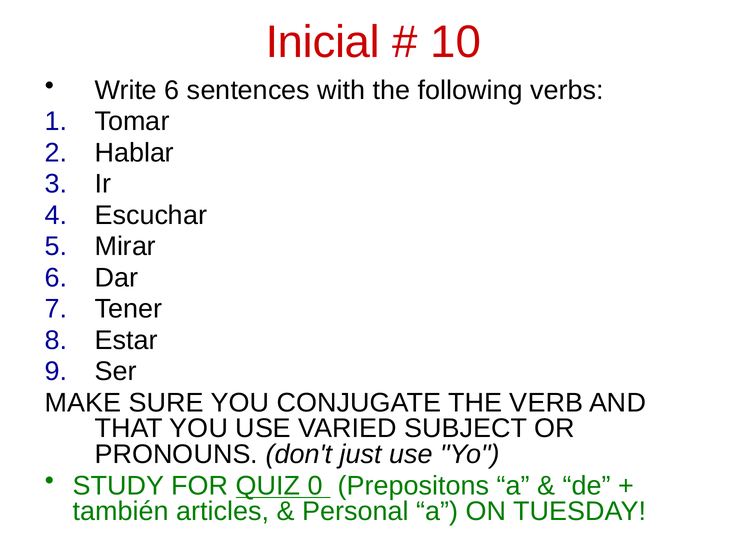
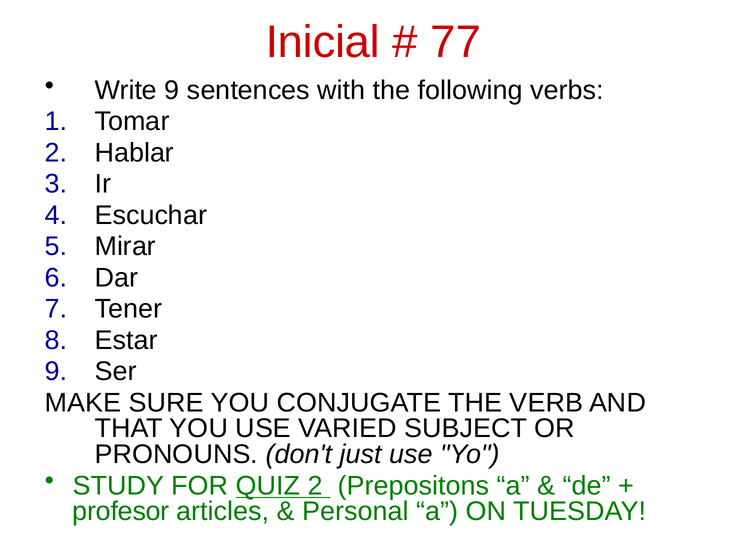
10: 10 -> 77 (456, 42)
Write 6: 6 -> 9 (172, 90)
QUIZ 0: 0 -> 2 (315, 486)
también: también -> profesor (121, 512)
